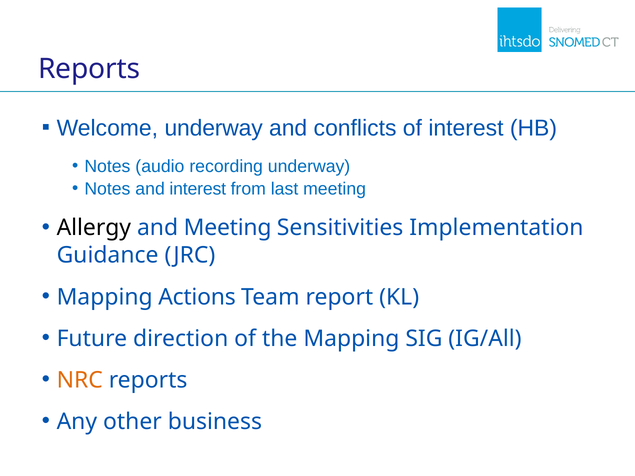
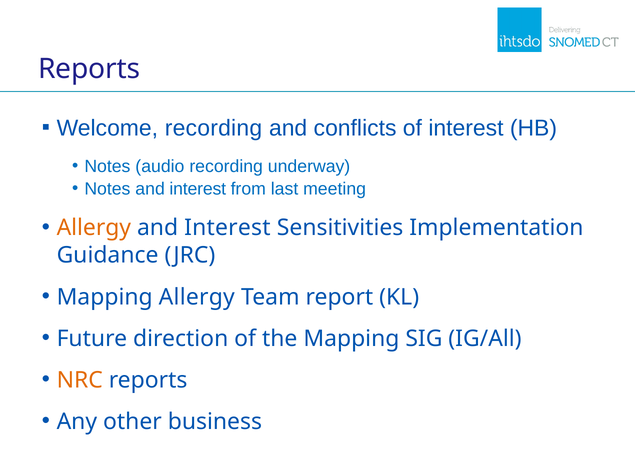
Welcome underway: underway -> recording (213, 128)
Allergy colour: black -> orange (94, 228)
Meeting: Meeting -> Interest (227, 228)
Mapping Actions: Actions -> Allergy (197, 297)
